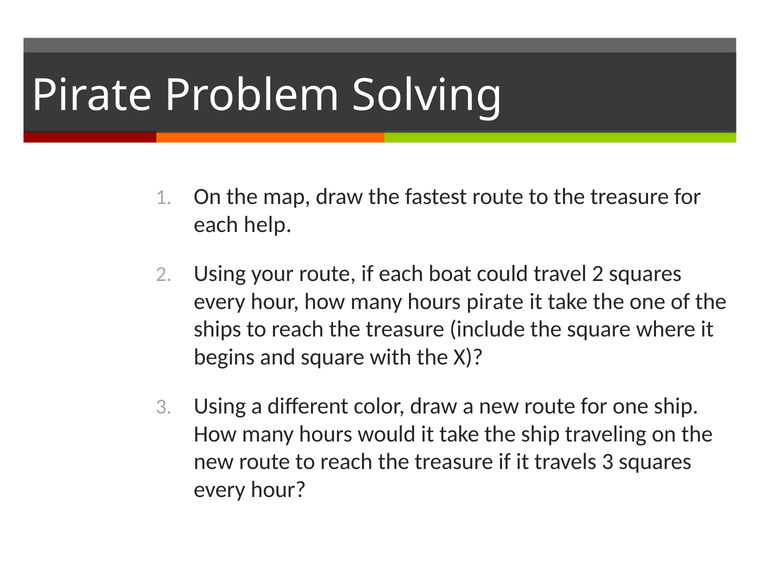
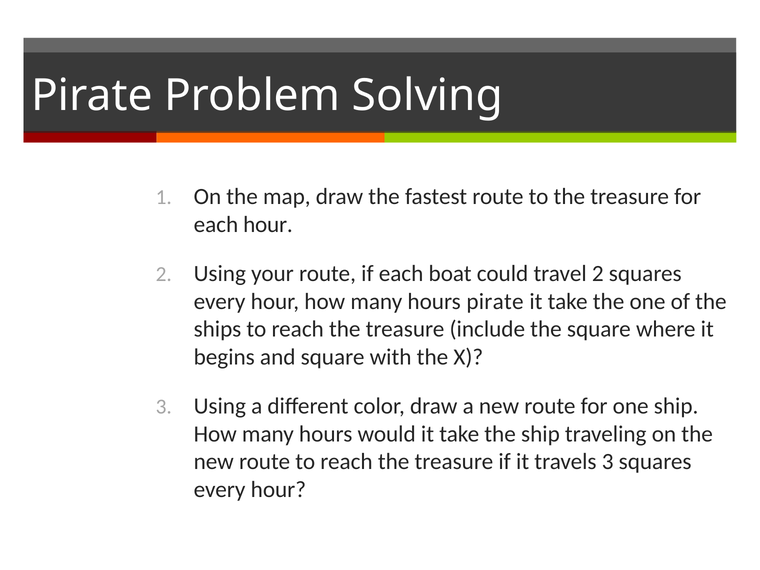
each help: help -> hour (268, 225)
